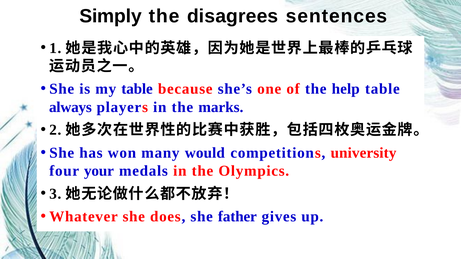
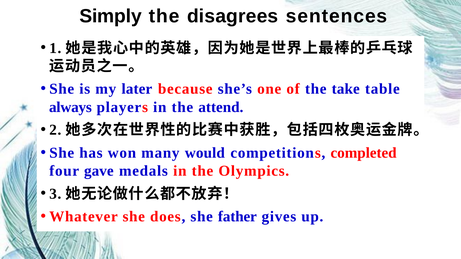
my table: table -> later (137, 89)
help: help -> take (346, 89)
marks: marks -> attend (221, 107)
university: university -> completed (364, 153)
your: your -> gave (99, 171)
